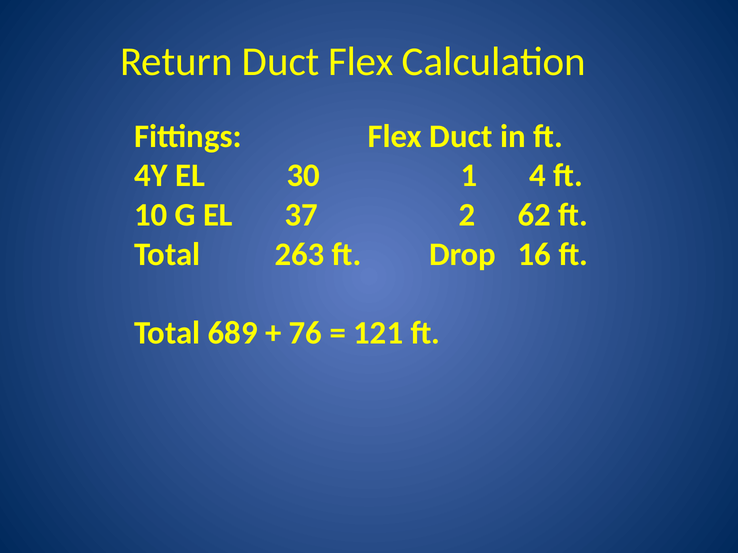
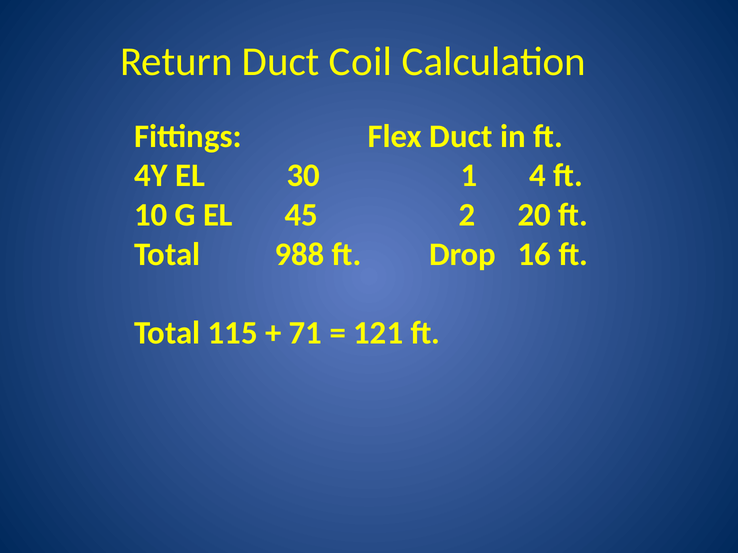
Duct Flex: Flex -> Coil (361, 62)
37: 37 -> 45 (301, 215)
62: 62 -> 20 (534, 215)
263: 263 -> 988 (299, 254)
689: 689 -> 115 (233, 333)
76: 76 -> 71 (305, 333)
